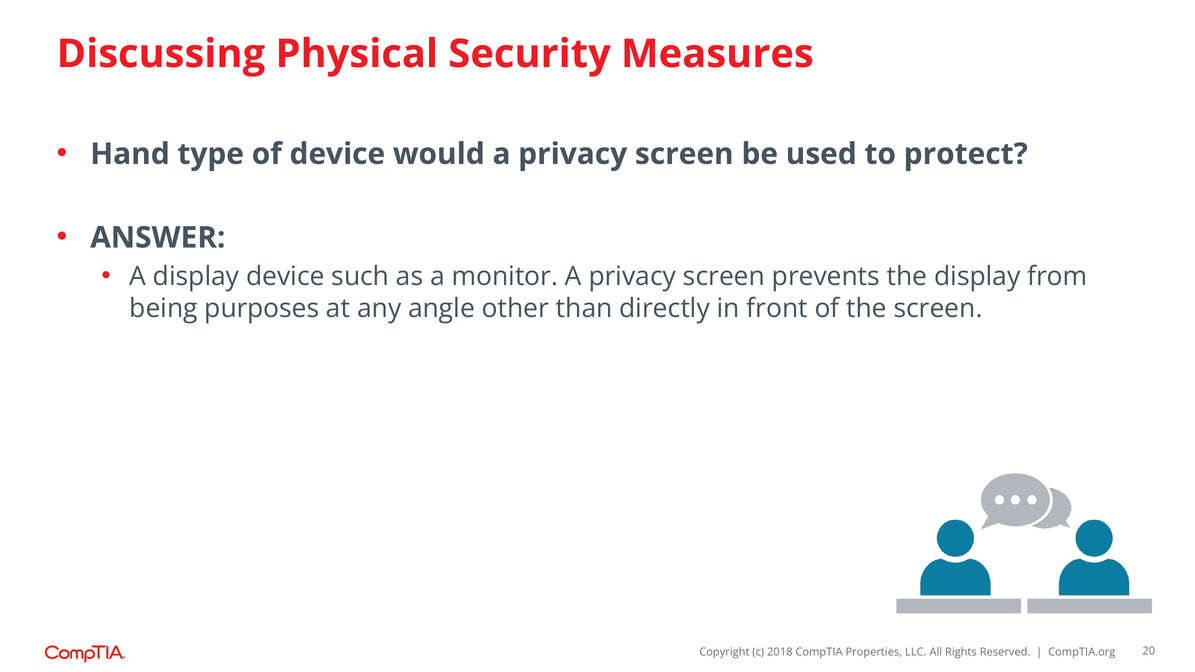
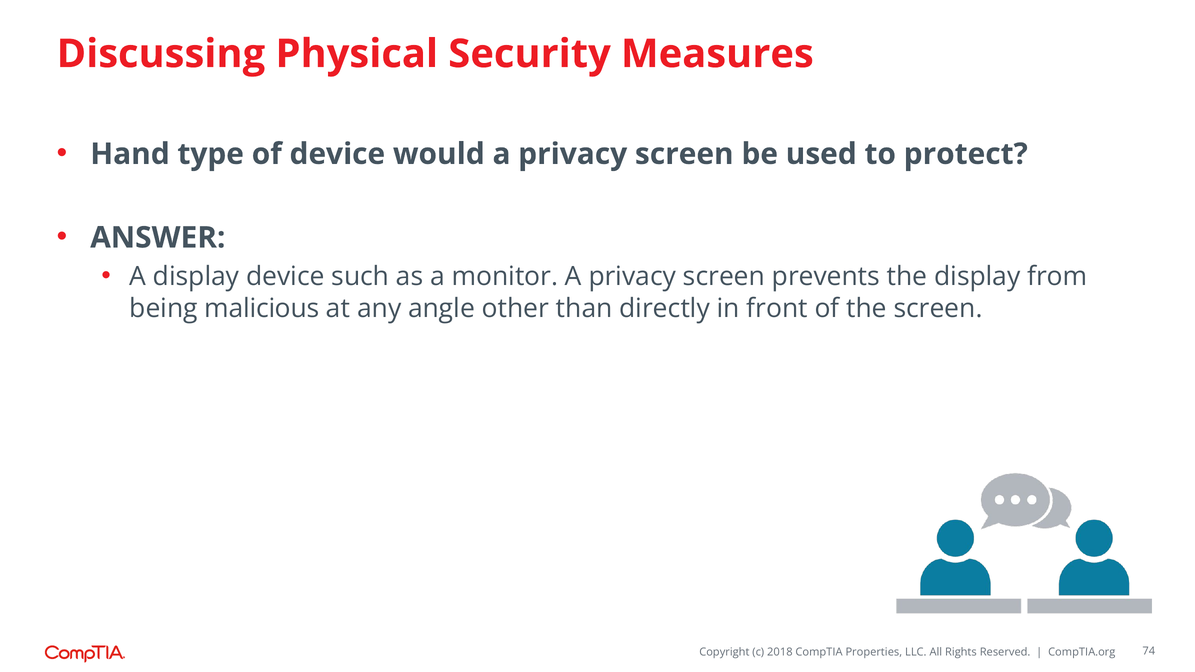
purposes: purposes -> malicious (262, 309)
20: 20 -> 74 (1149, 651)
